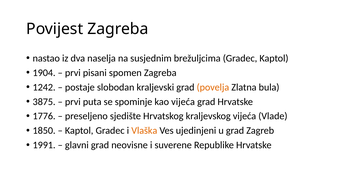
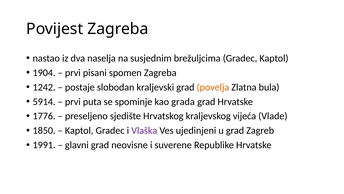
3875: 3875 -> 5914 (44, 101)
kao vijeća: vijeća -> grada (183, 101)
Vlaška colour: orange -> purple (144, 130)
